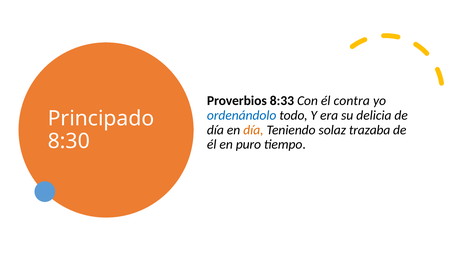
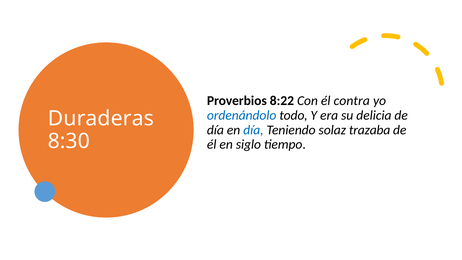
8:33: 8:33 -> 8:22 (282, 101)
Principado: Principado -> Duraderas (101, 118)
día colour: orange -> blue (253, 130)
puro: puro -> siglo (248, 144)
